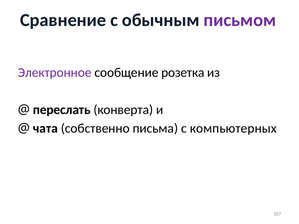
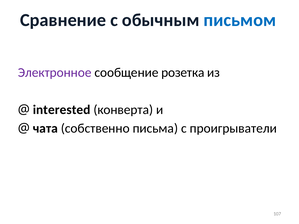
письмом colour: purple -> blue (240, 20)
переслать: переслать -> interested (62, 110)
компьютерных: компьютерных -> проигрыватели (233, 129)
